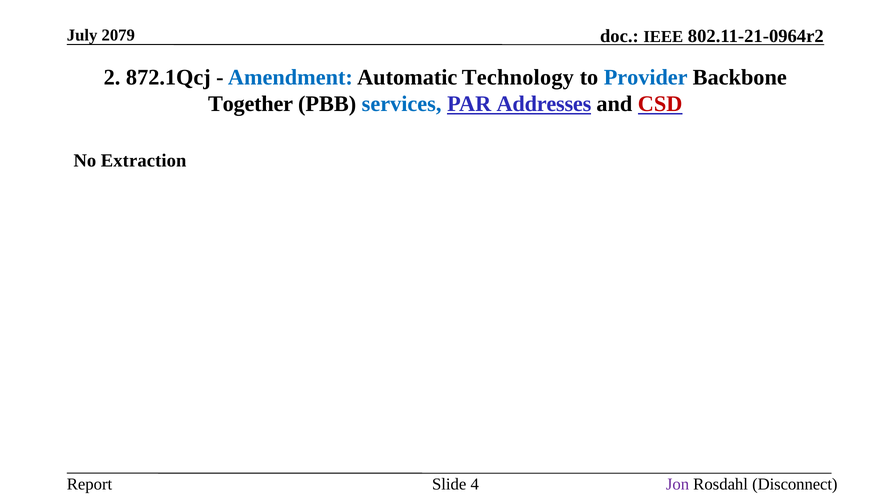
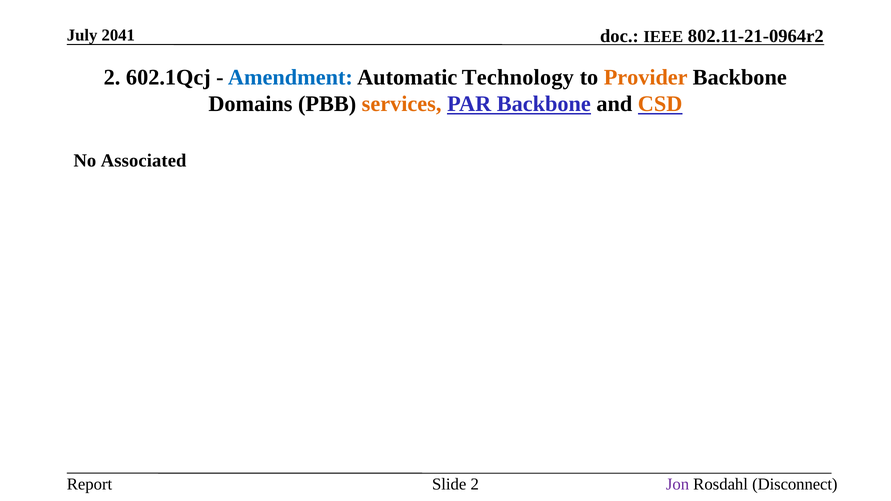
2079: 2079 -> 2041 (118, 35)
872.1Qcj: 872.1Qcj -> 602.1Qcj (168, 77)
Provider colour: blue -> orange (646, 77)
Together: Together -> Domains (250, 104)
services colour: blue -> orange (402, 104)
PAR Addresses: Addresses -> Backbone (544, 104)
CSD colour: red -> orange (660, 104)
Extraction: Extraction -> Associated (144, 161)
Slide 4: 4 -> 2 (475, 484)
